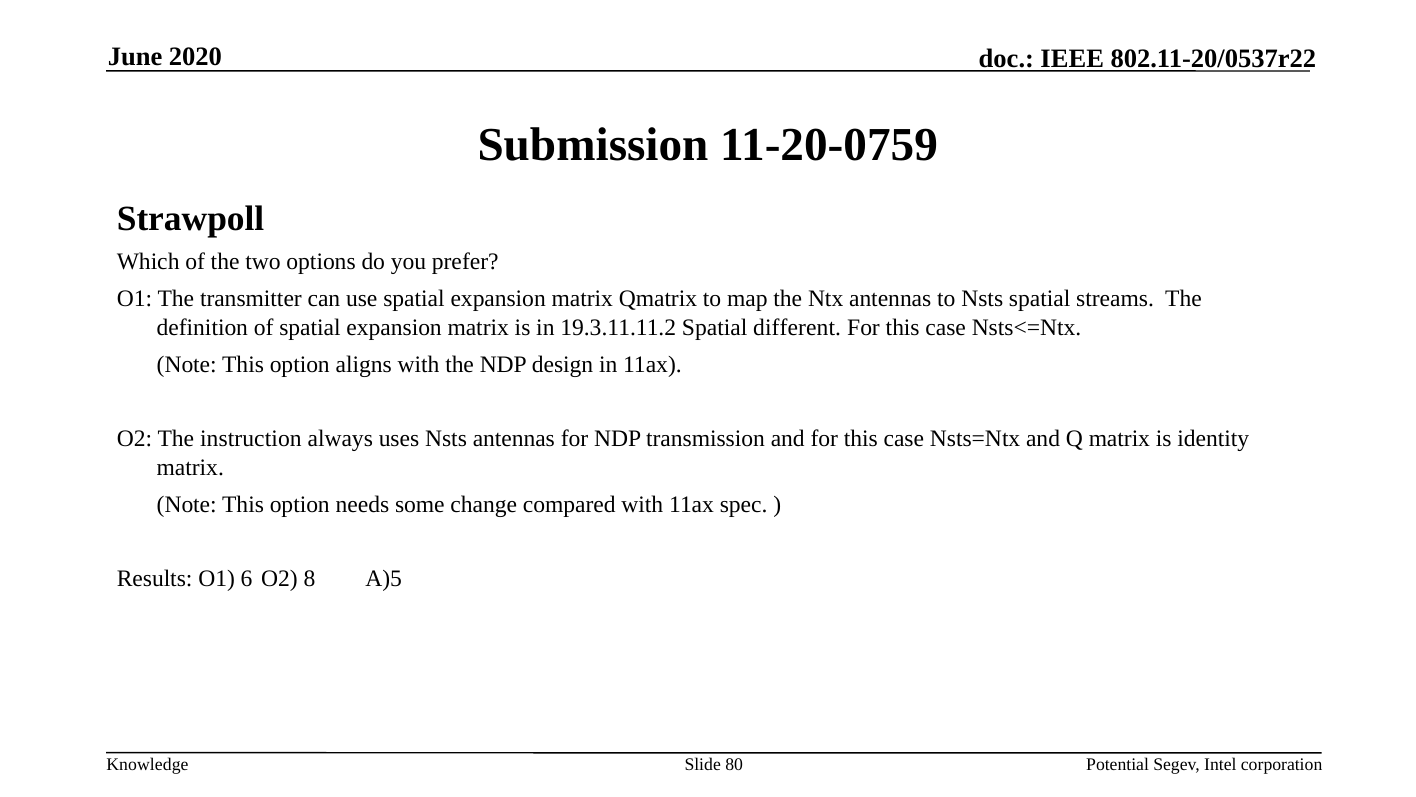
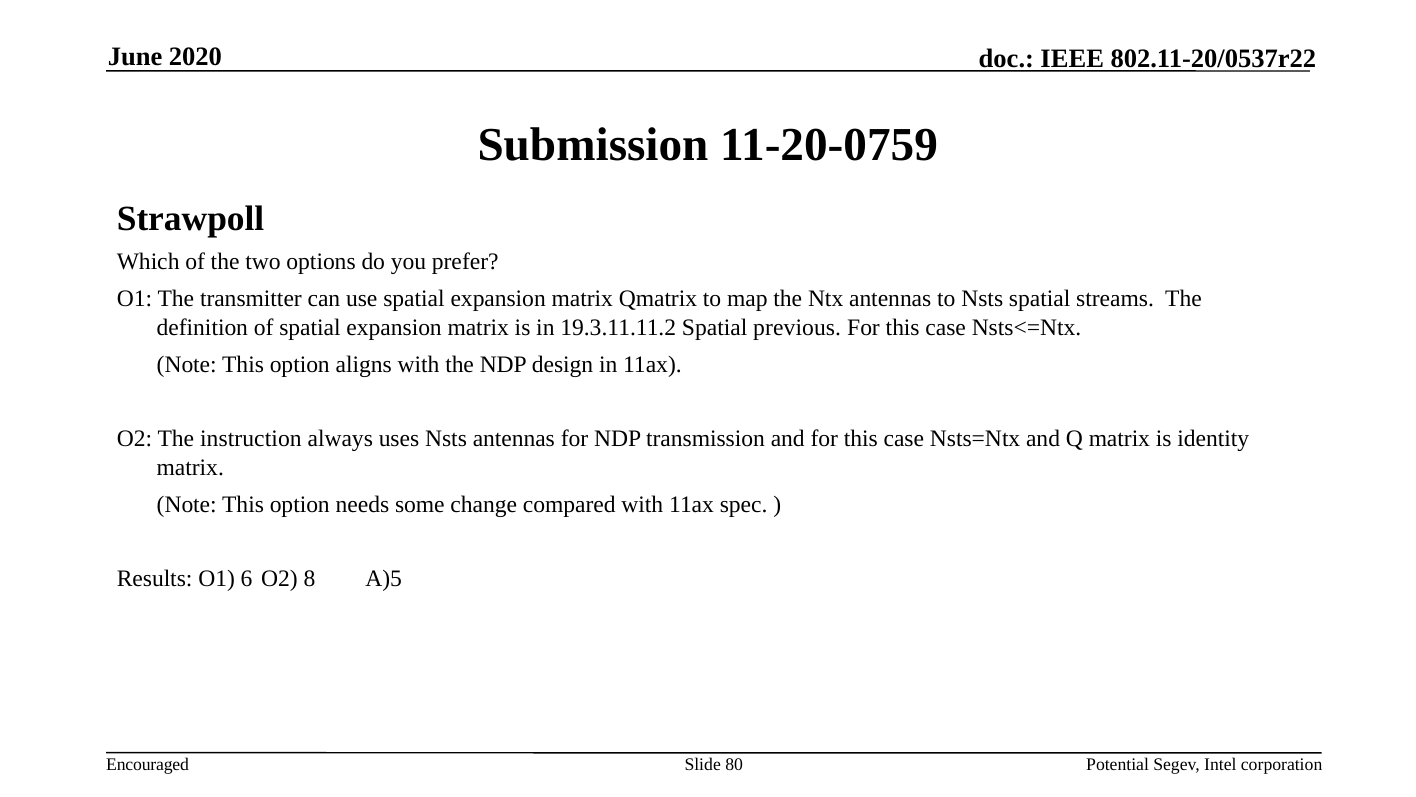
different: different -> previous (797, 327)
Knowledge: Knowledge -> Encouraged (148, 764)
